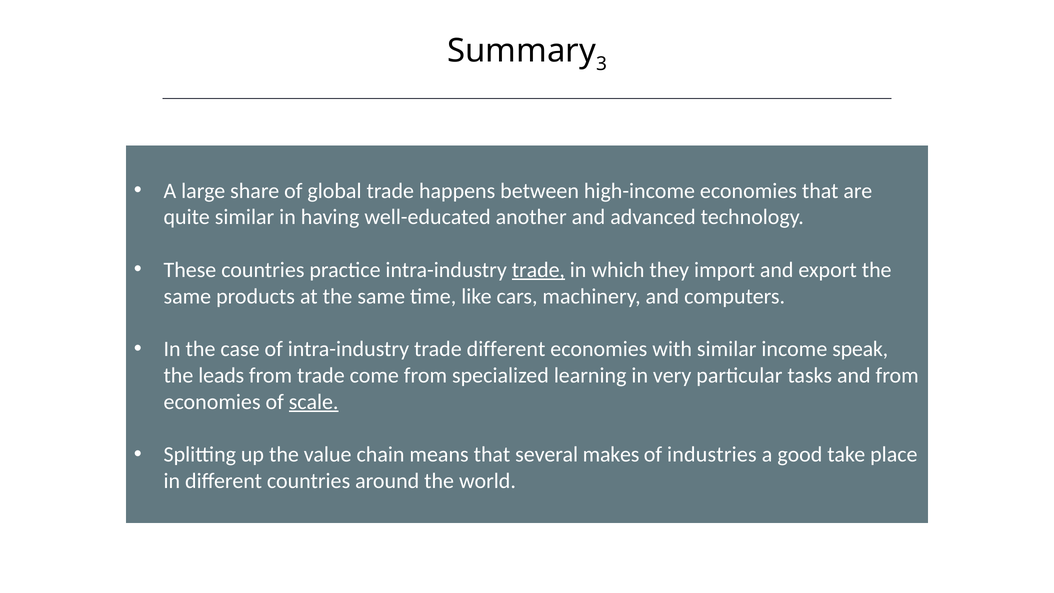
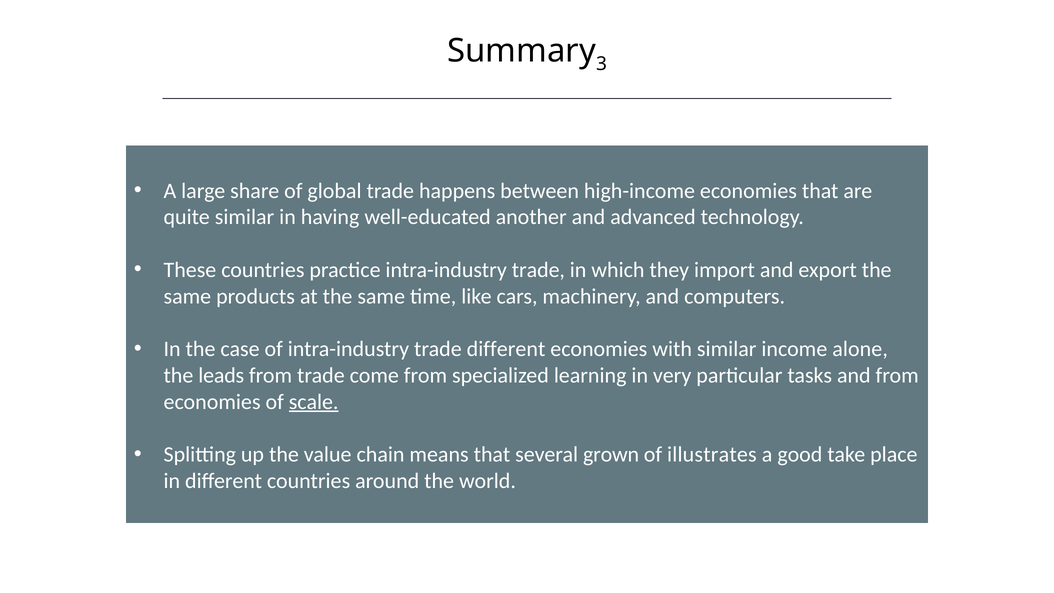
trade underline: present -> none (538, 270)
speak: speak -> alone (860, 349)
makes: makes -> grown (611, 454)
industries: industries -> illustrates (712, 454)
